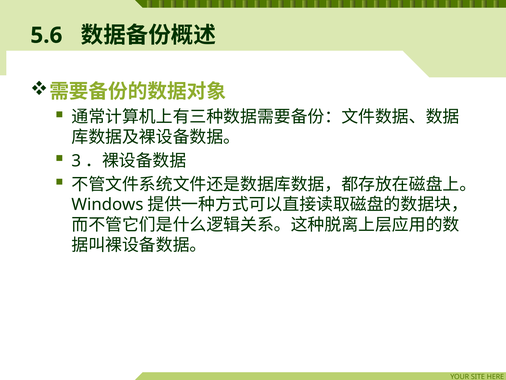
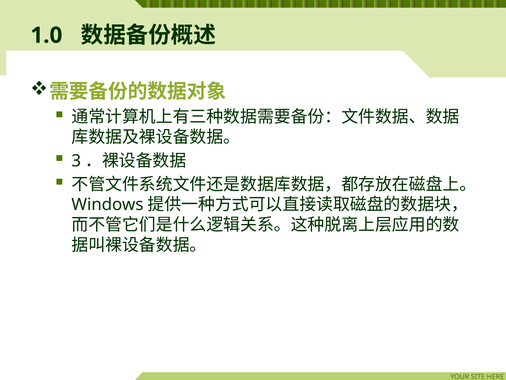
5.6: 5.6 -> 1.0 (46, 35)
